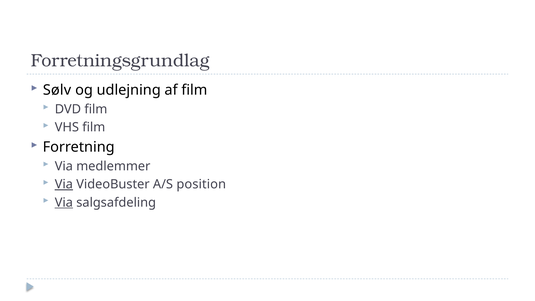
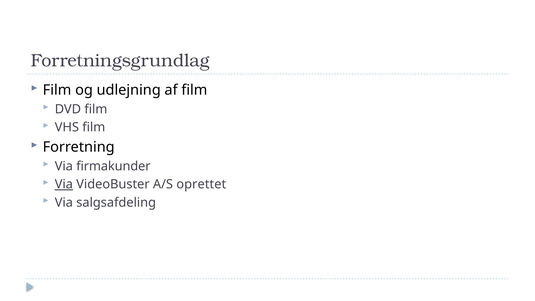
Sølv: Sølv -> Film (57, 90)
medlemmer: medlemmer -> firmakunder (113, 166)
position: position -> oprettet (201, 184)
Via underline: present -> none (64, 202)
